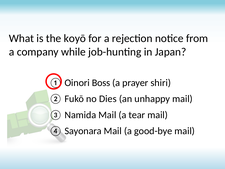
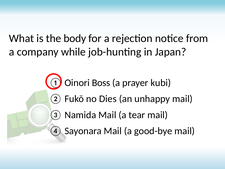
koyō: koyō -> body (75, 38)
shiri: shiri -> kubi (161, 83)
